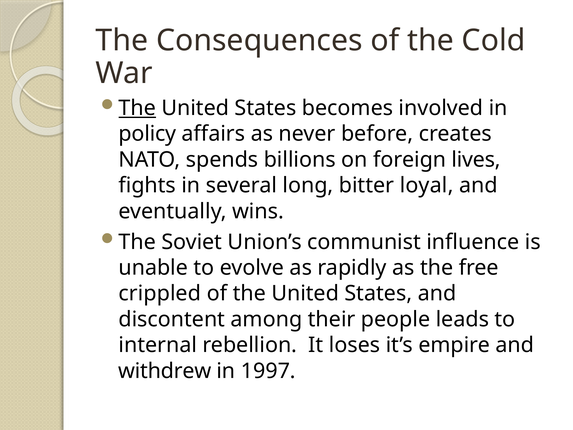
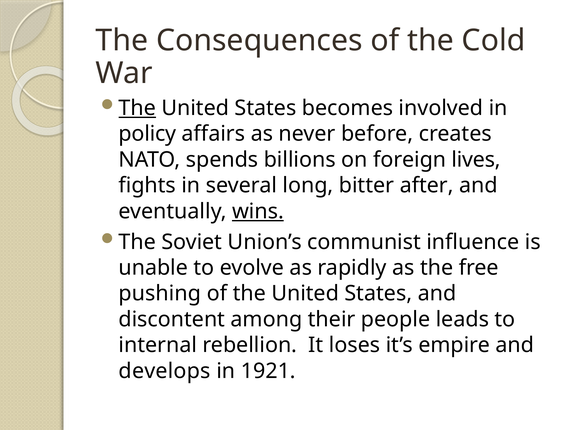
loyal: loyal -> after (427, 185)
wins underline: none -> present (258, 211)
crippled: crippled -> pushing (160, 293)
withdrew: withdrew -> develops (165, 371)
1997: 1997 -> 1921 (268, 371)
